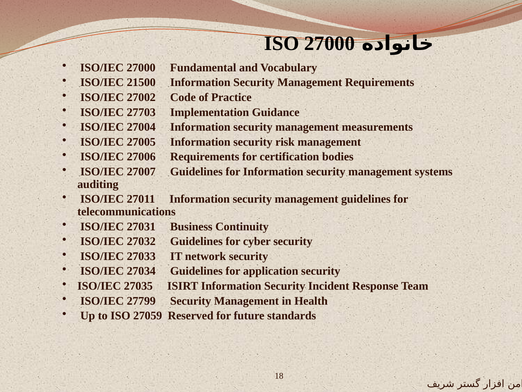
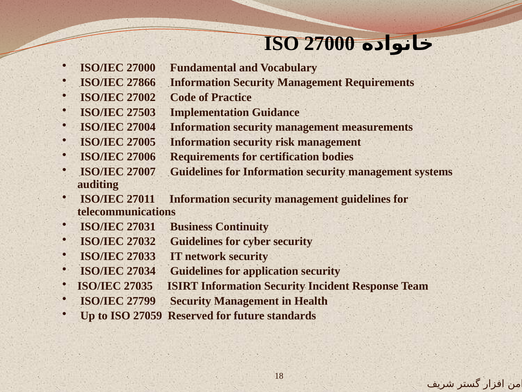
21500: 21500 -> 27866 (141, 82)
27703: 27703 -> 27503 (141, 112)
